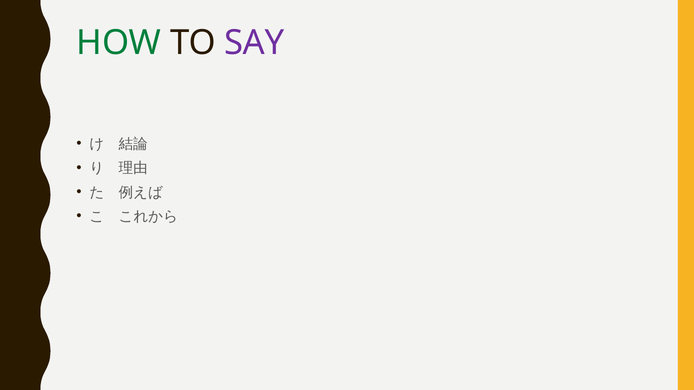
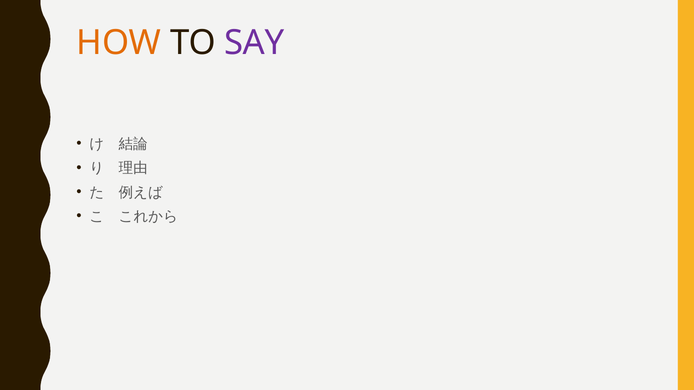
HOW colour: green -> orange (119, 43)
